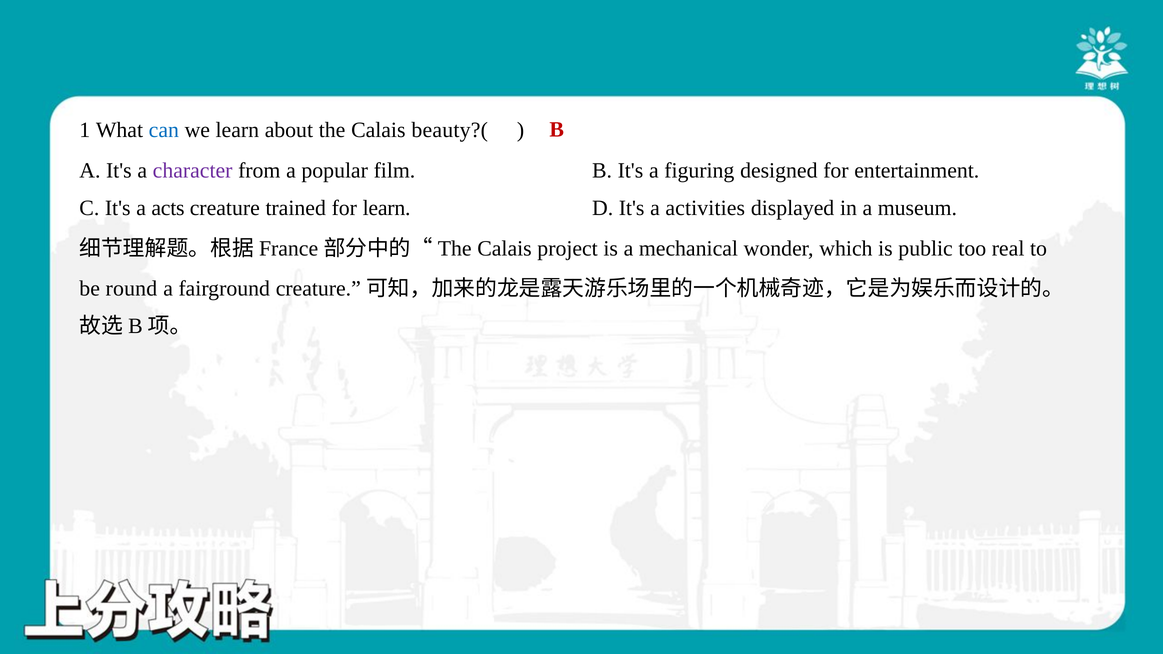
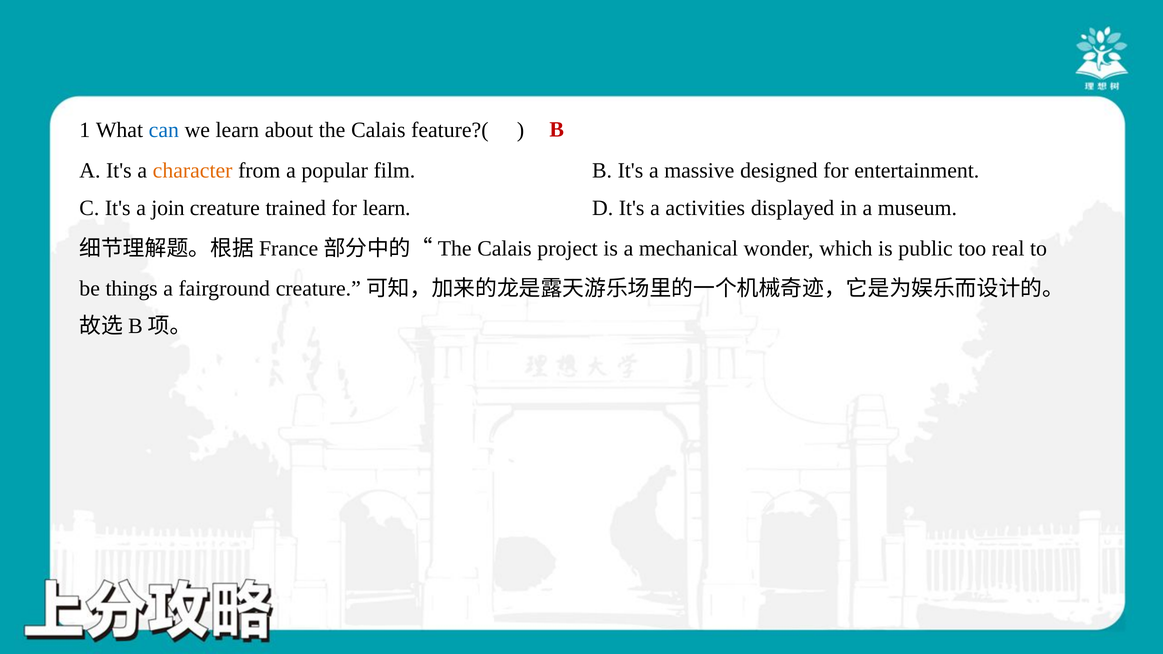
beauty?(: beauty?( -> feature?( (450, 130)
character colour: purple -> orange (193, 171)
figuring: figuring -> massive (699, 171)
acts: acts -> join (168, 208)
round: round -> things (132, 289)
